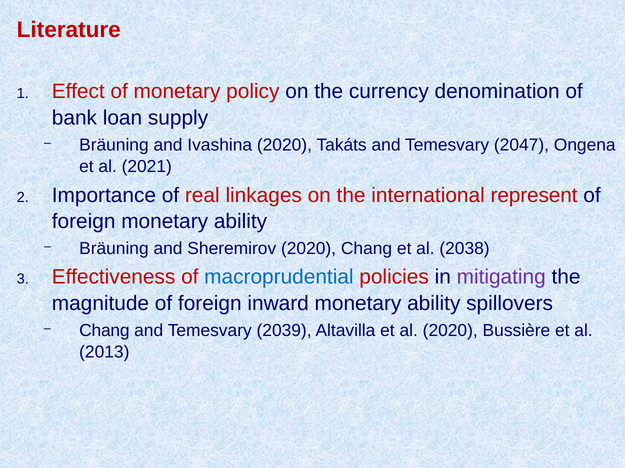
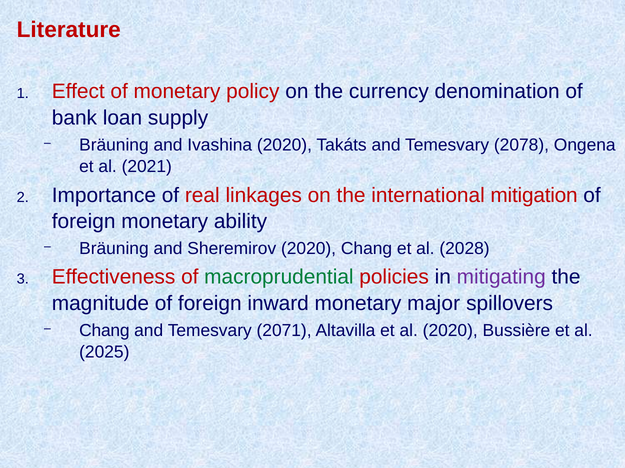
2047: 2047 -> 2078 (521, 145)
represent: represent -> mitigation (534, 196)
2038: 2038 -> 2028 (465, 249)
macroprudential colour: blue -> green (279, 278)
inward monetary ability: ability -> major (434, 304)
2039: 2039 -> 2071 (284, 331)
2013: 2013 -> 2025 (104, 353)
